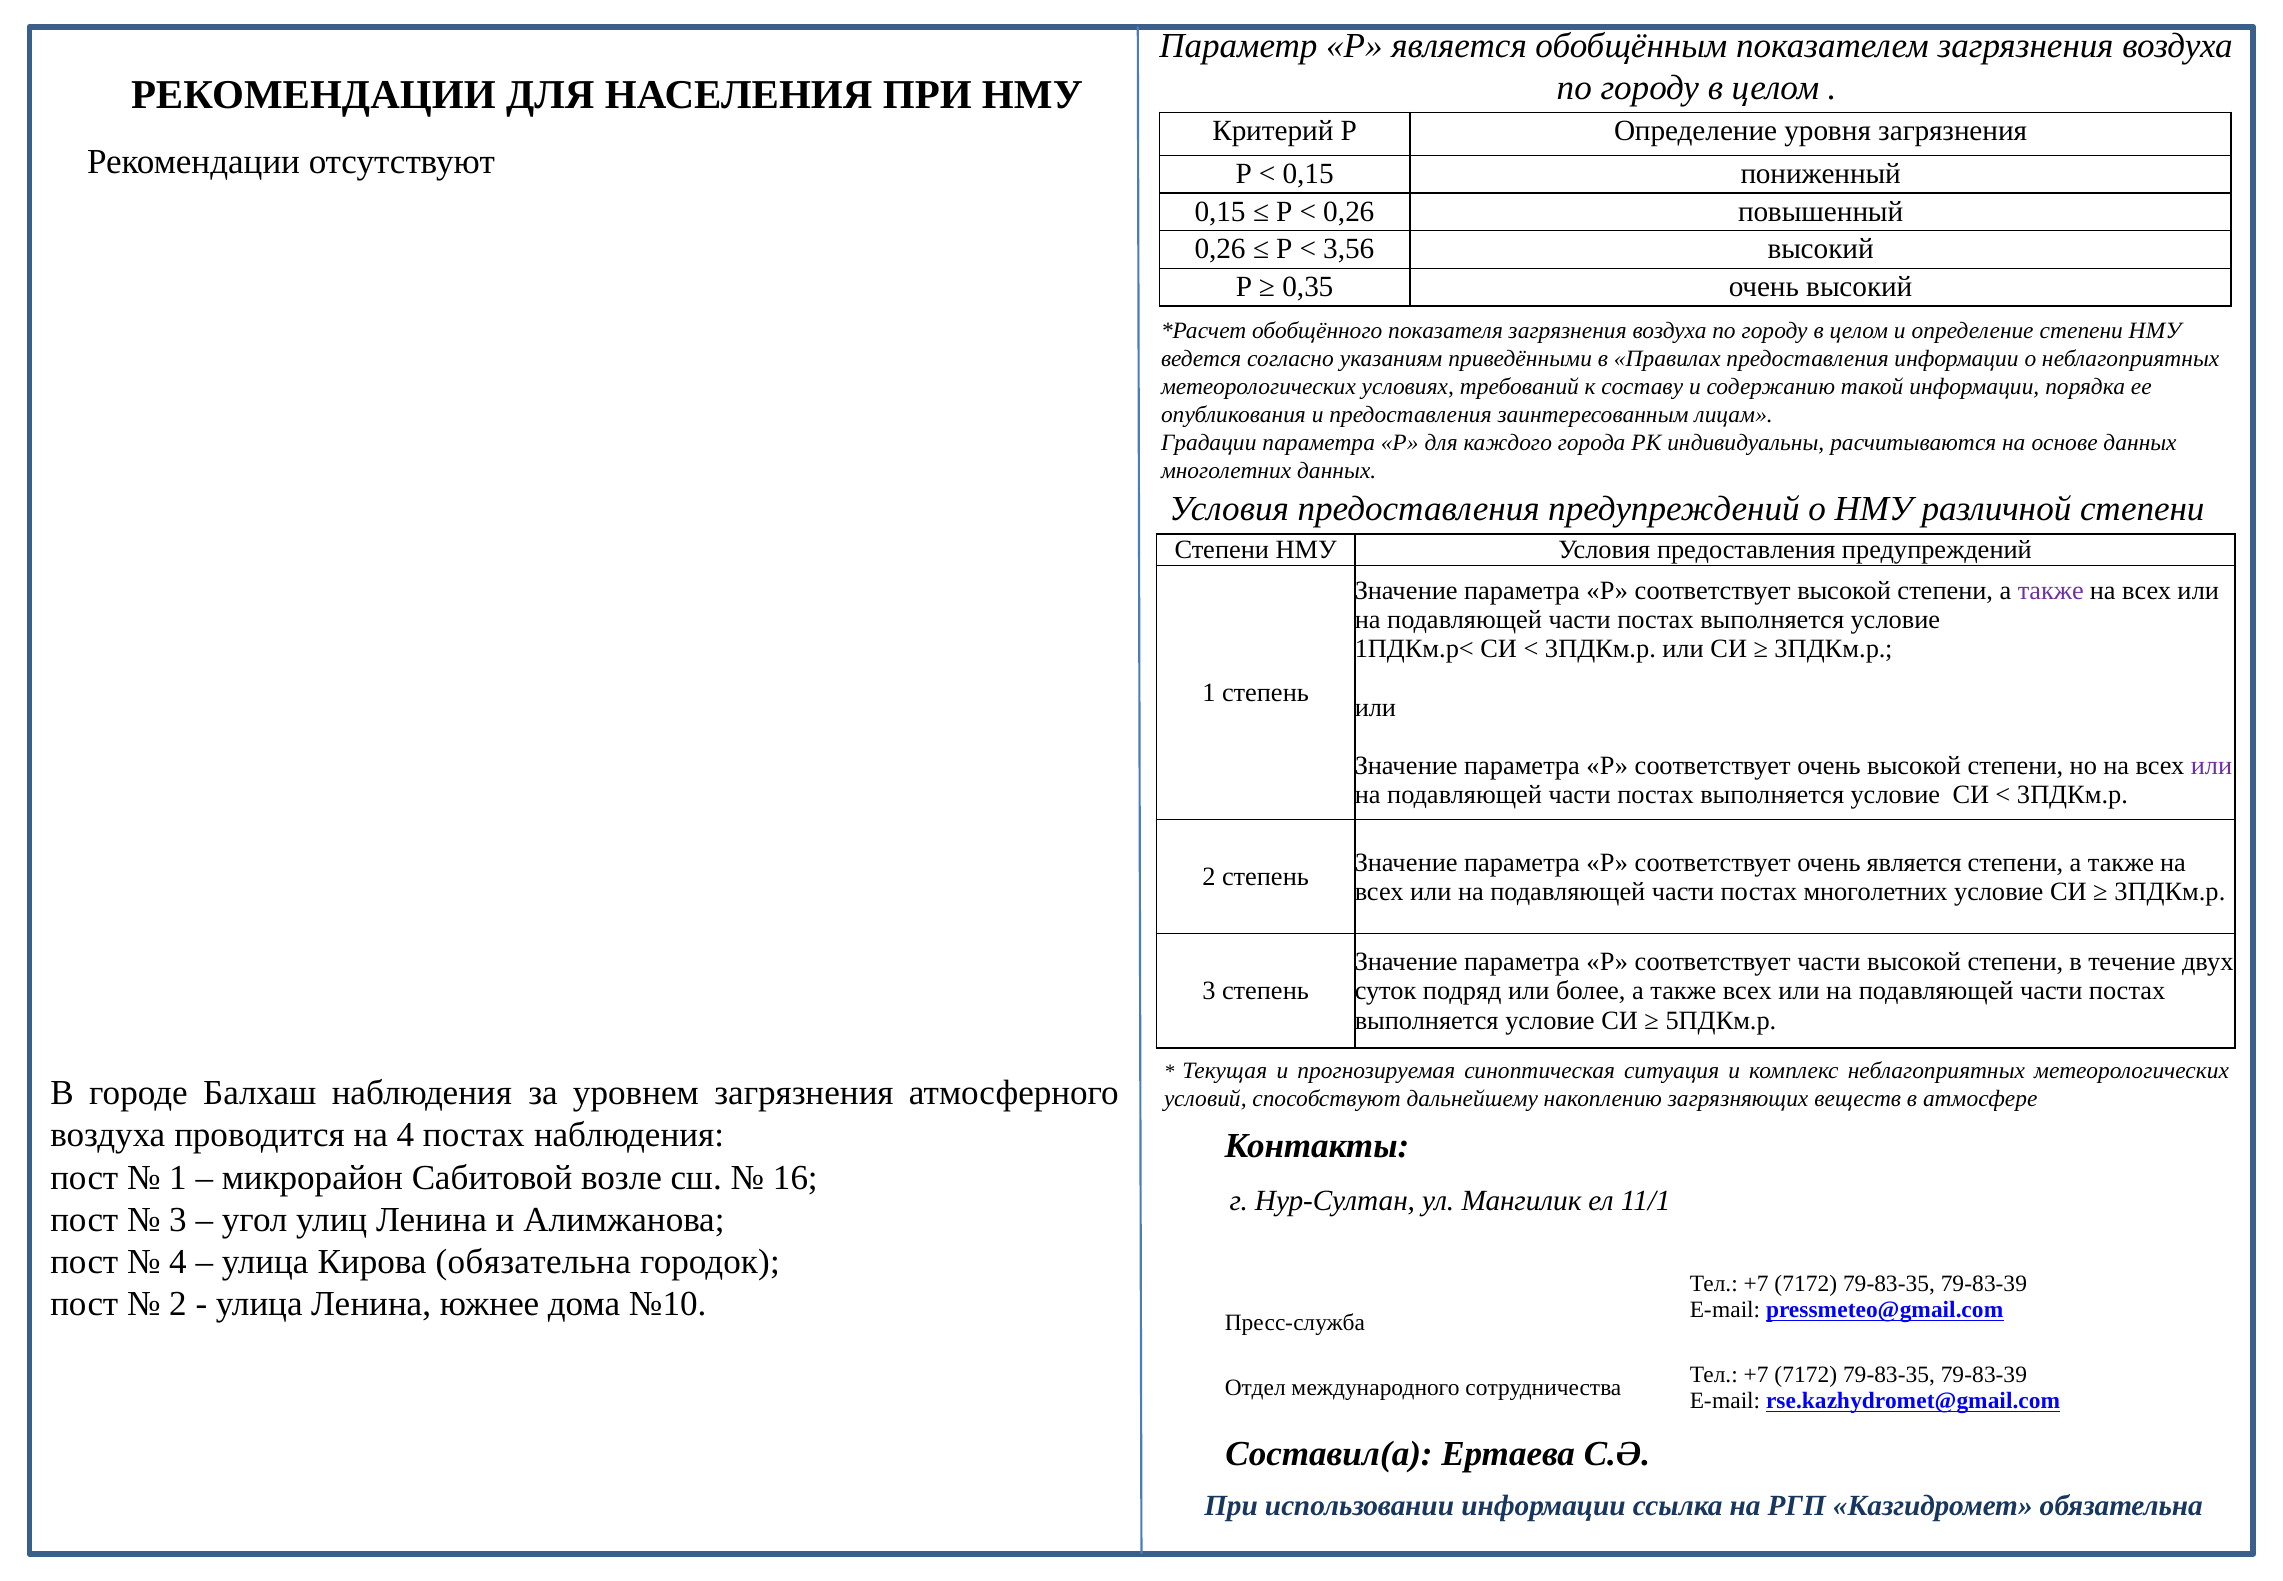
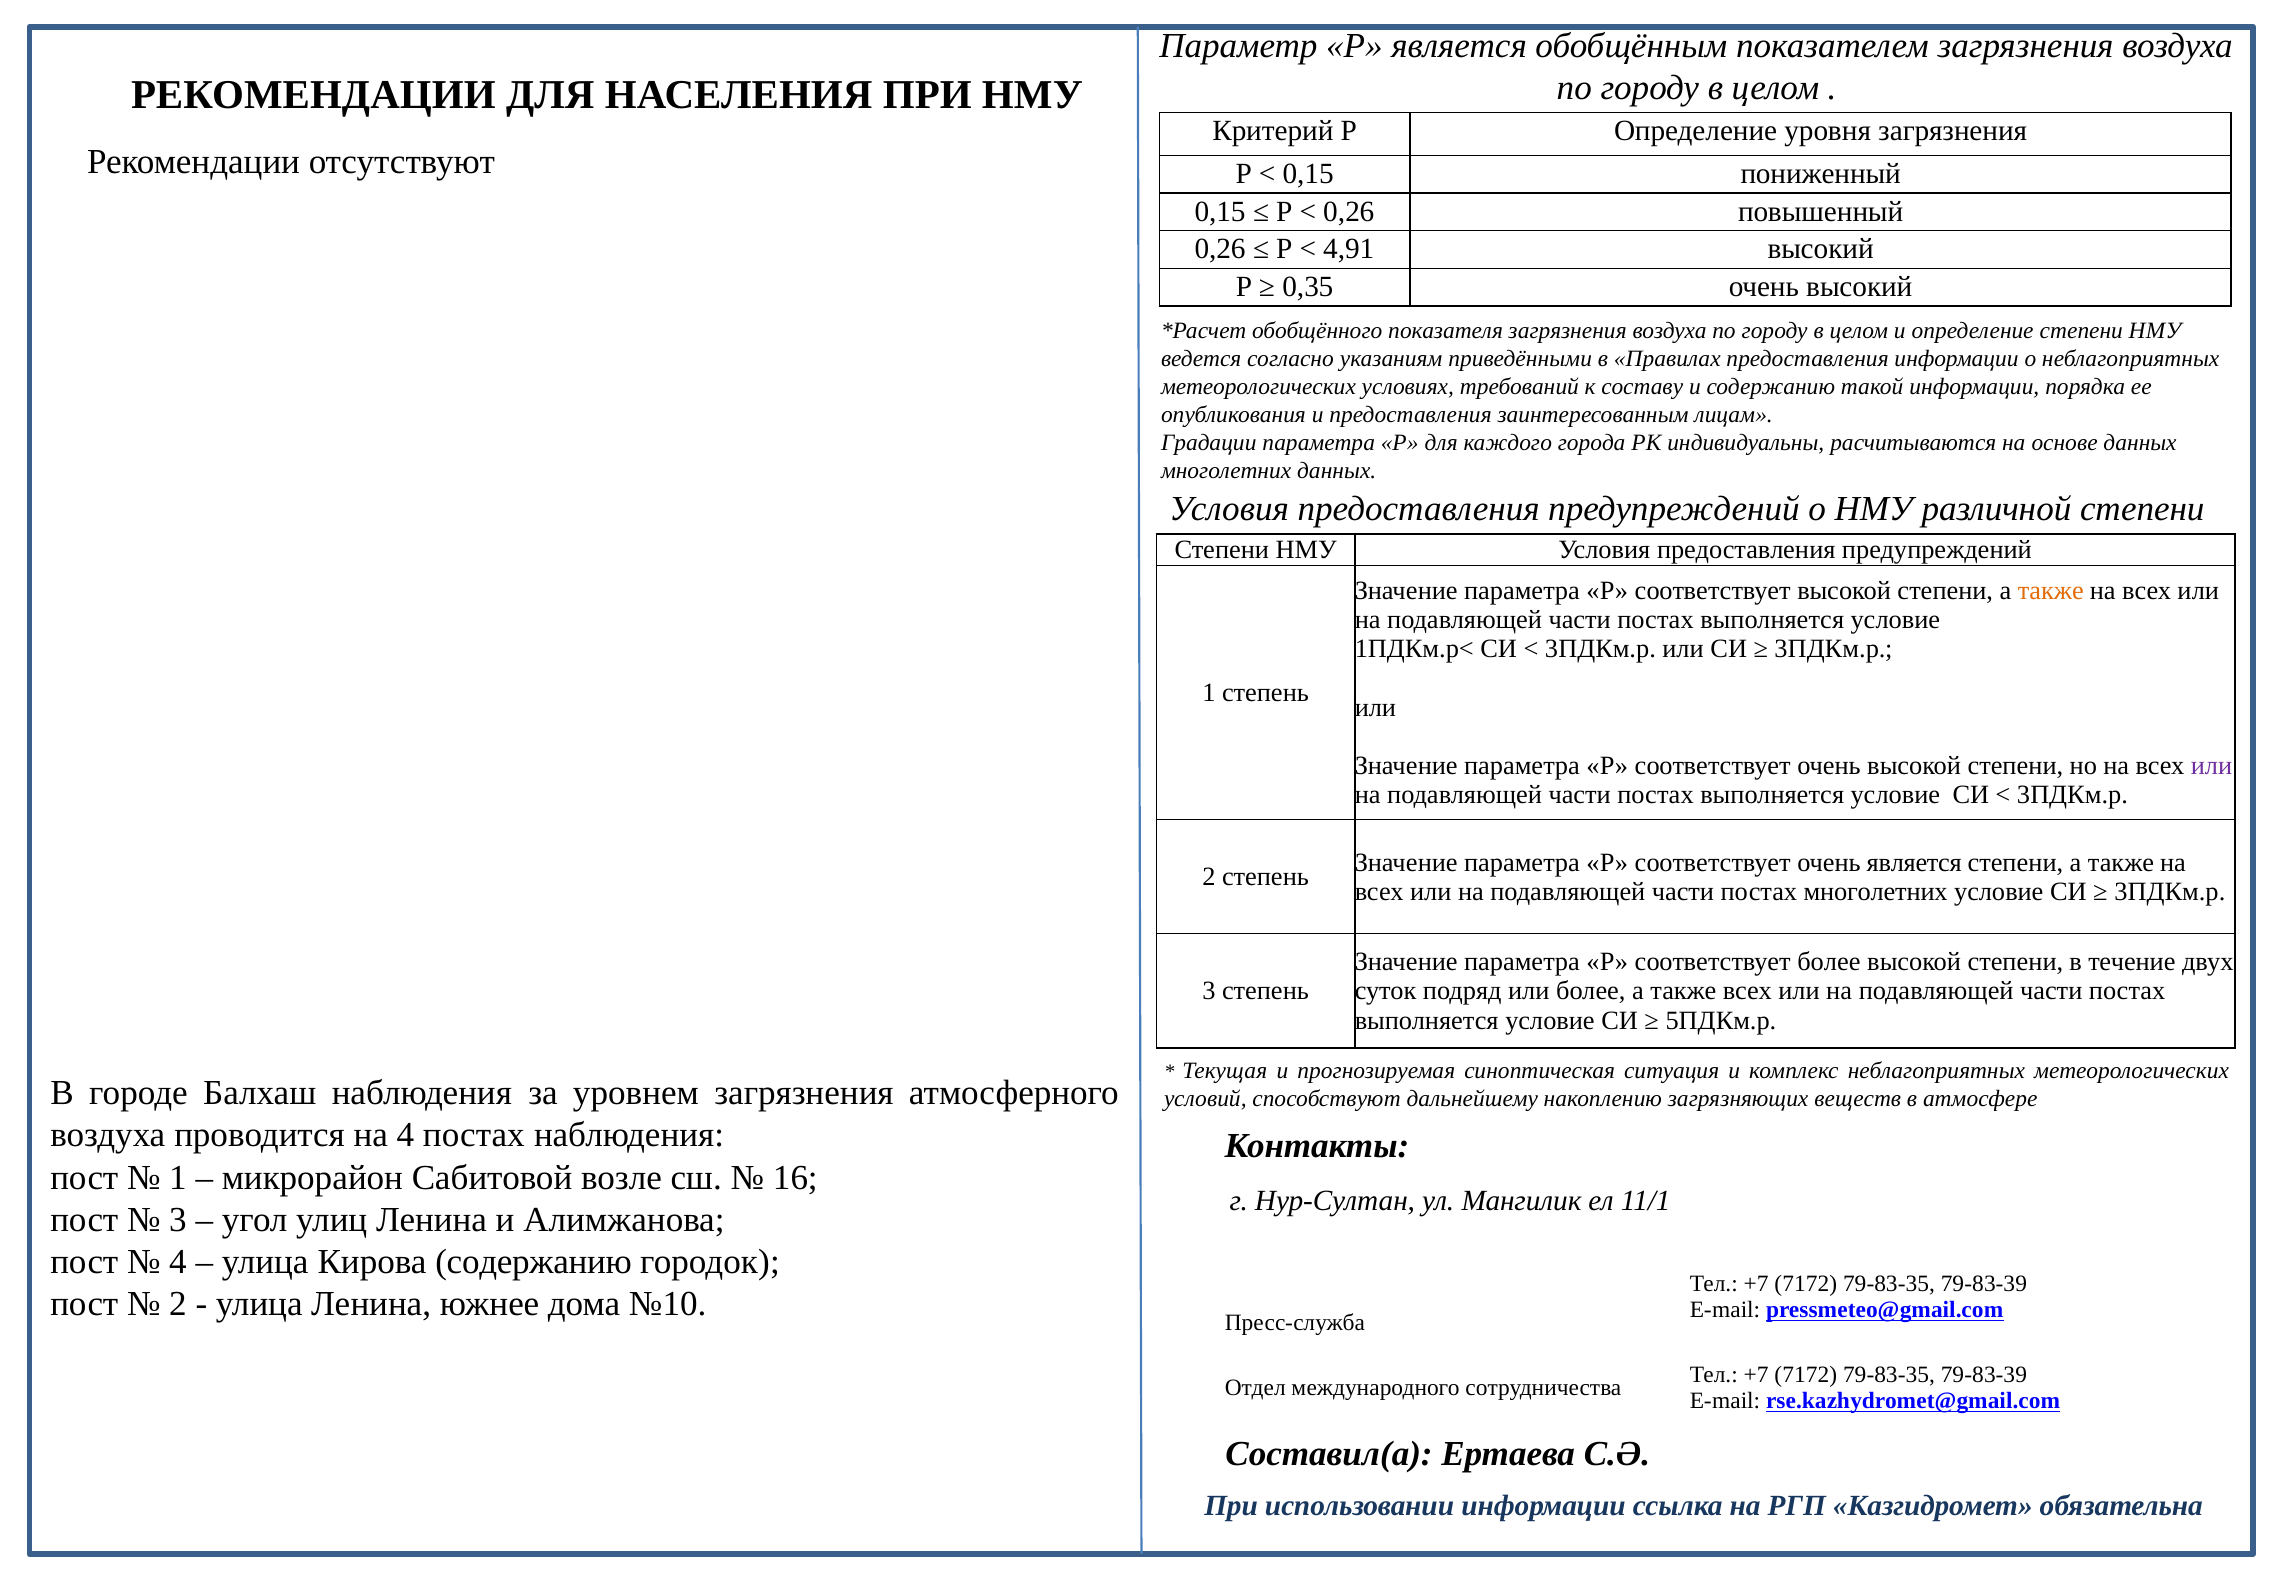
3,56: 3,56 -> 4,91 (1349, 249)
также colour: purple -> orange (2051, 590)
соответствует части: части -> более (1829, 962)
Кирова обязательна: обязательна -> содержанию (534, 1261)
